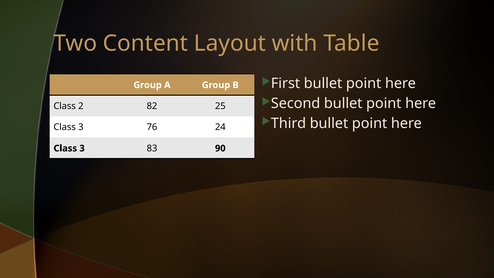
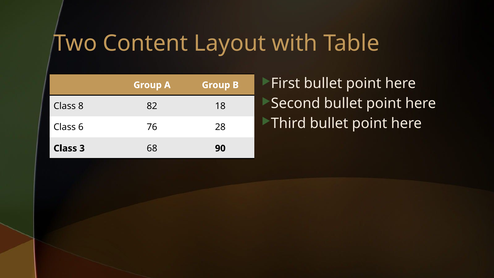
2: 2 -> 8 (81, 106)
25: 25 -> 18 (220, 106)
3: 3 -> 6 (81, 127)
24: 24 -> 28 (220, 127)
83: 83 -> 68 (152, 148)
